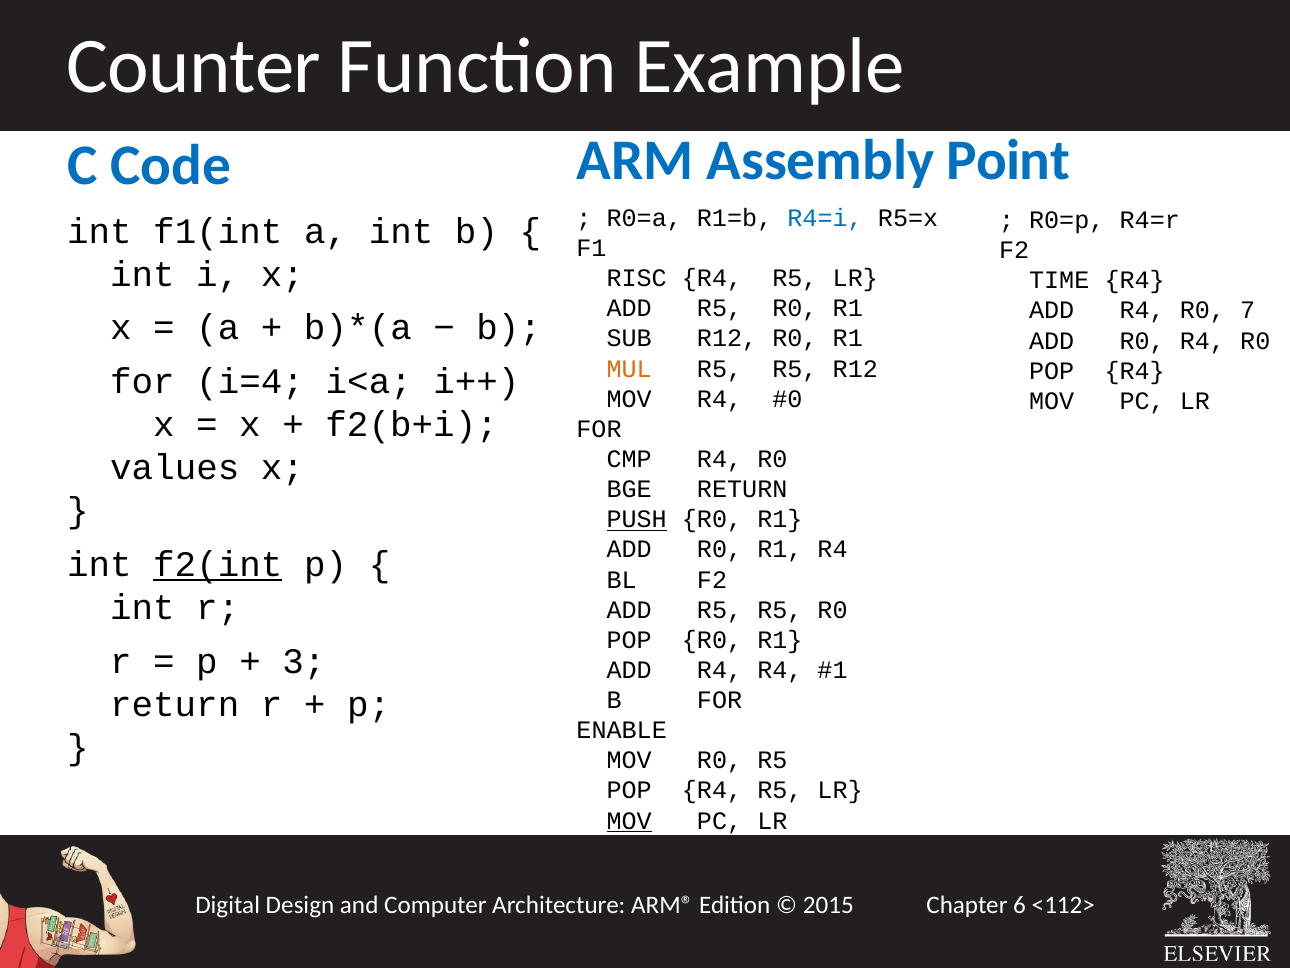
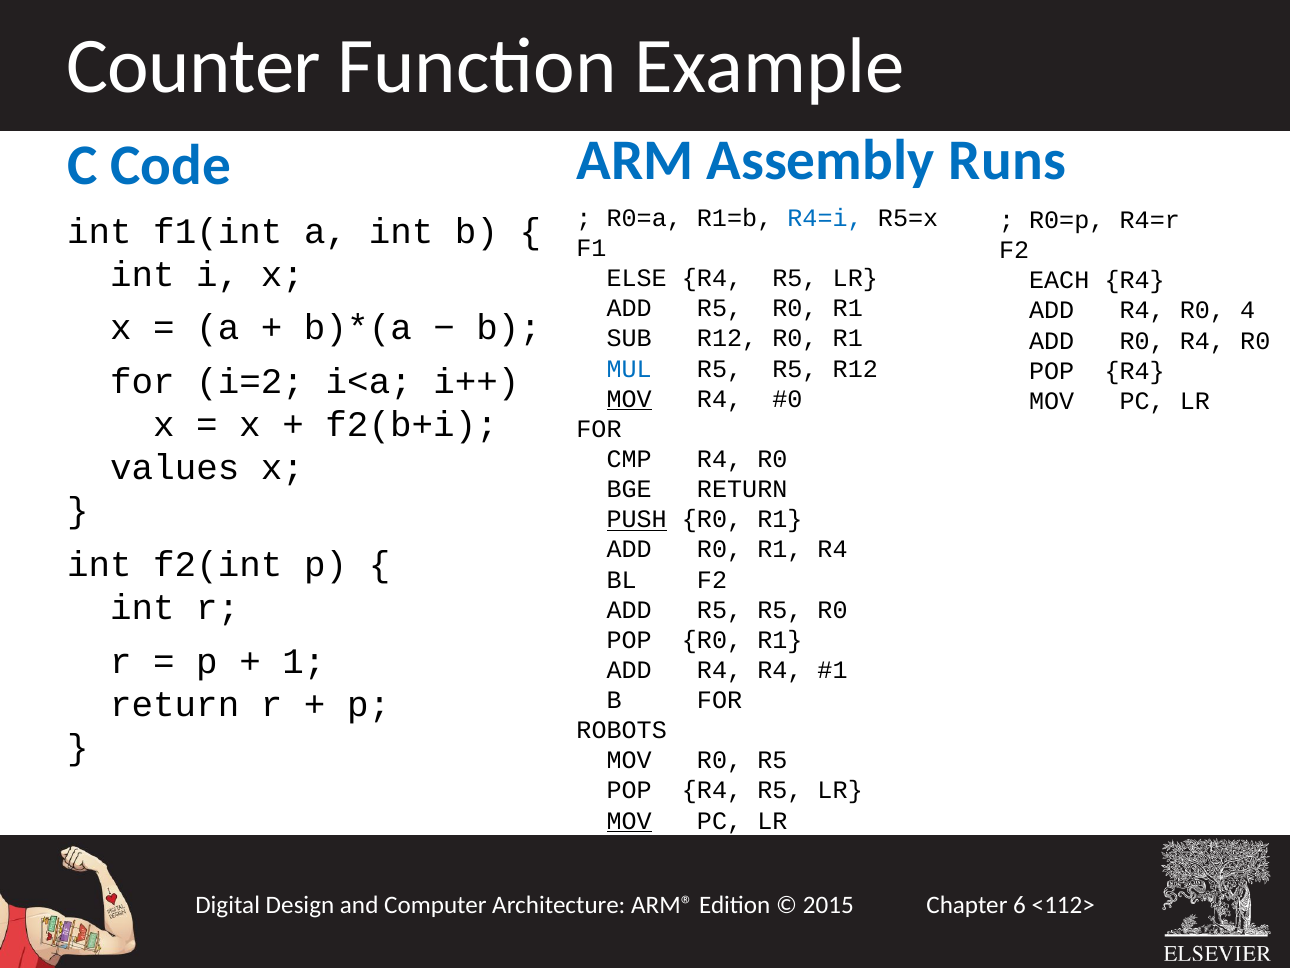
Point: Point -> Runs (1008, 160)
RISC: RISC -> ELSE (637, 278)
TIME: TIME -> EACH (1059, 280)
7: 7 -> 4 (1248, 311)
MUL colour: orange -> blue (629, 369)
i=4: i=4 -> i=2 (250, 382)
MOV underline: none -> present (629, 399)
f2(int underline: present -> none (218, 564)
3: 3 -> 1 (304, 661)
ENABLE: ENABLE -> ROBOTS (622, 730)
